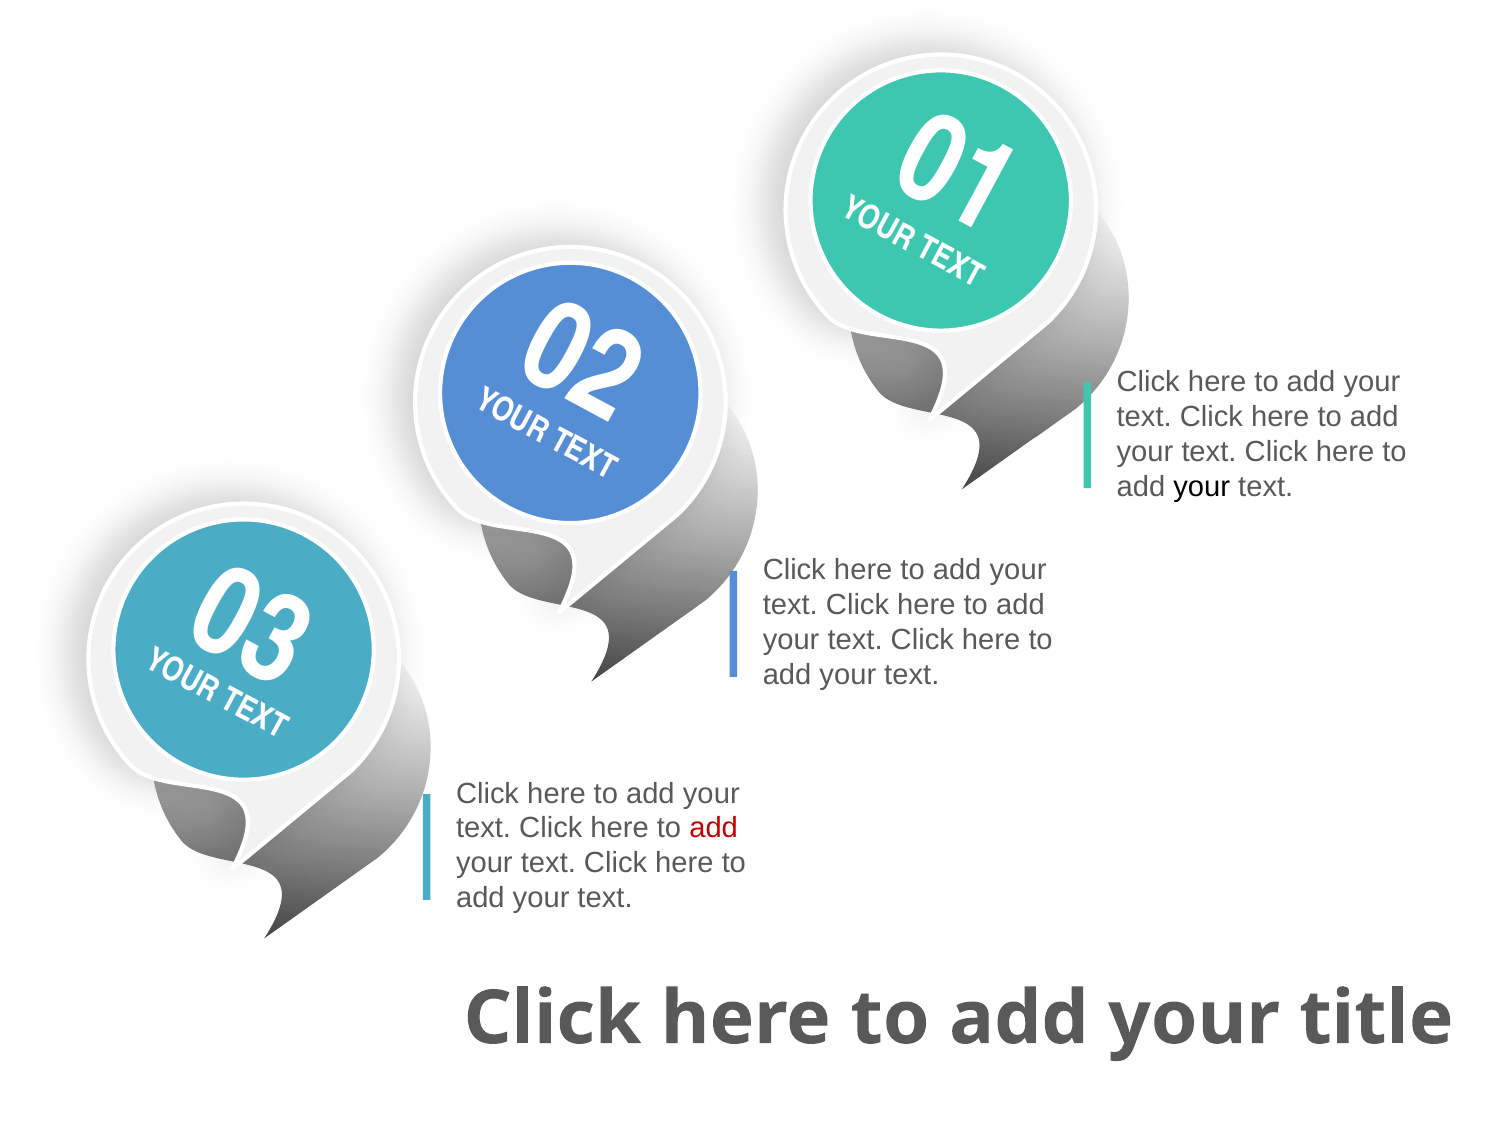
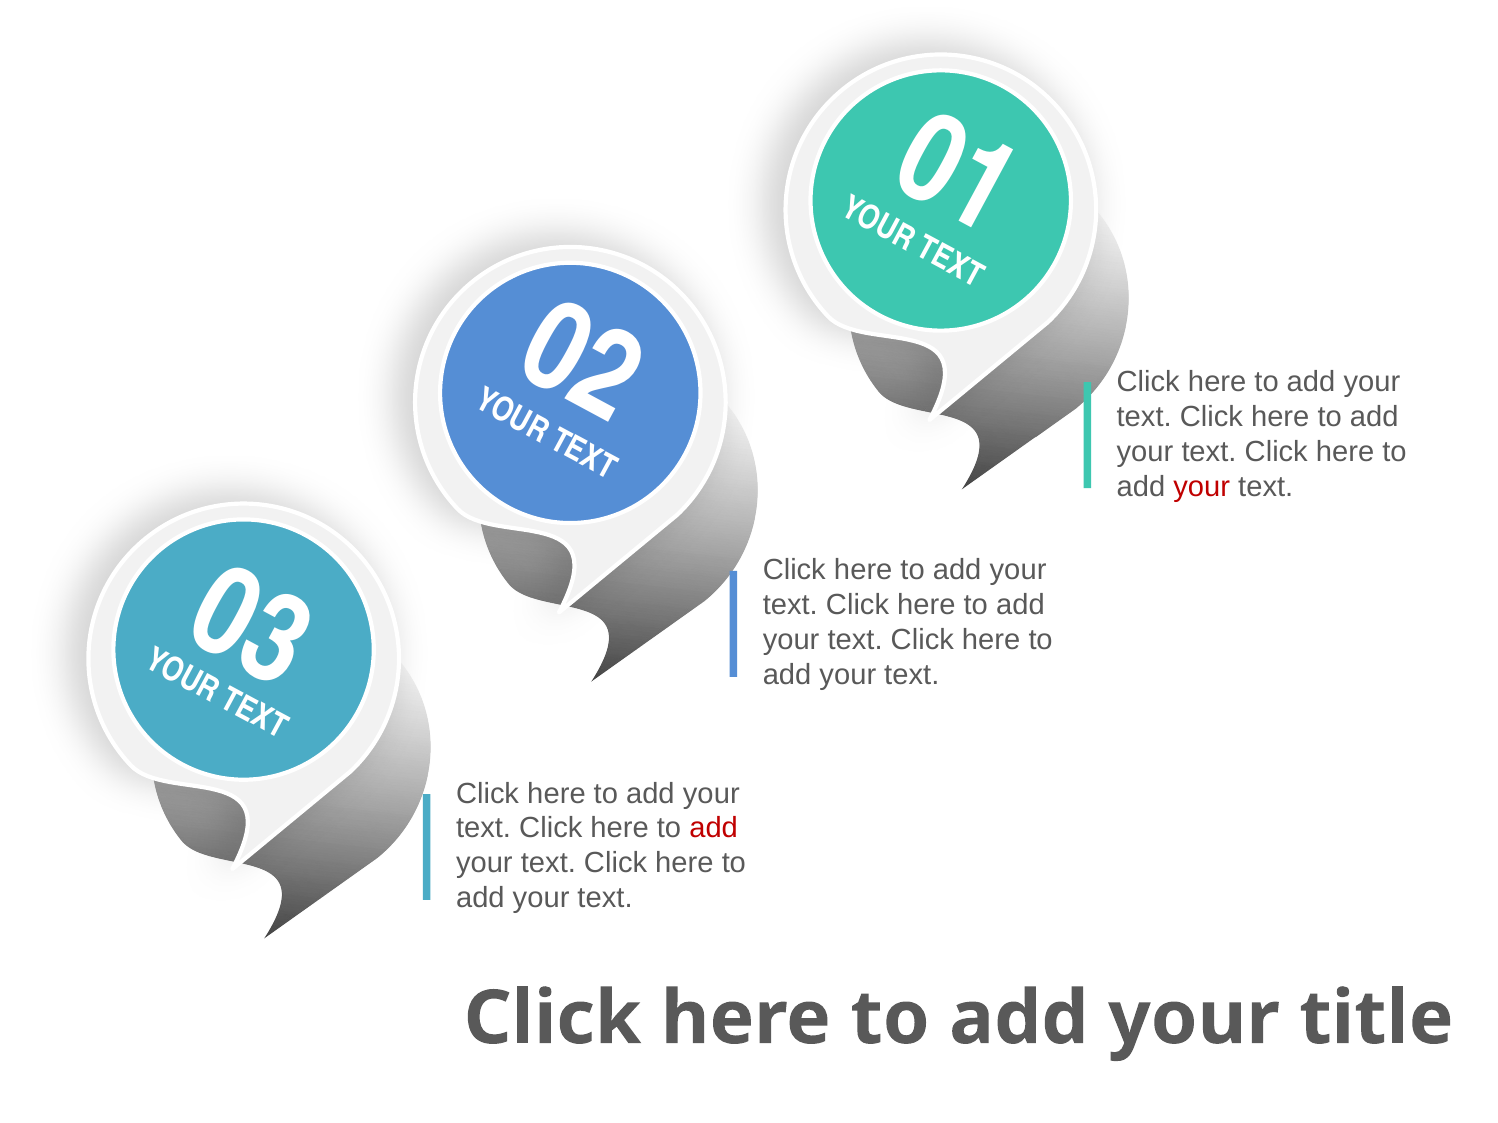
your colour: black -> red (1202, 487)
